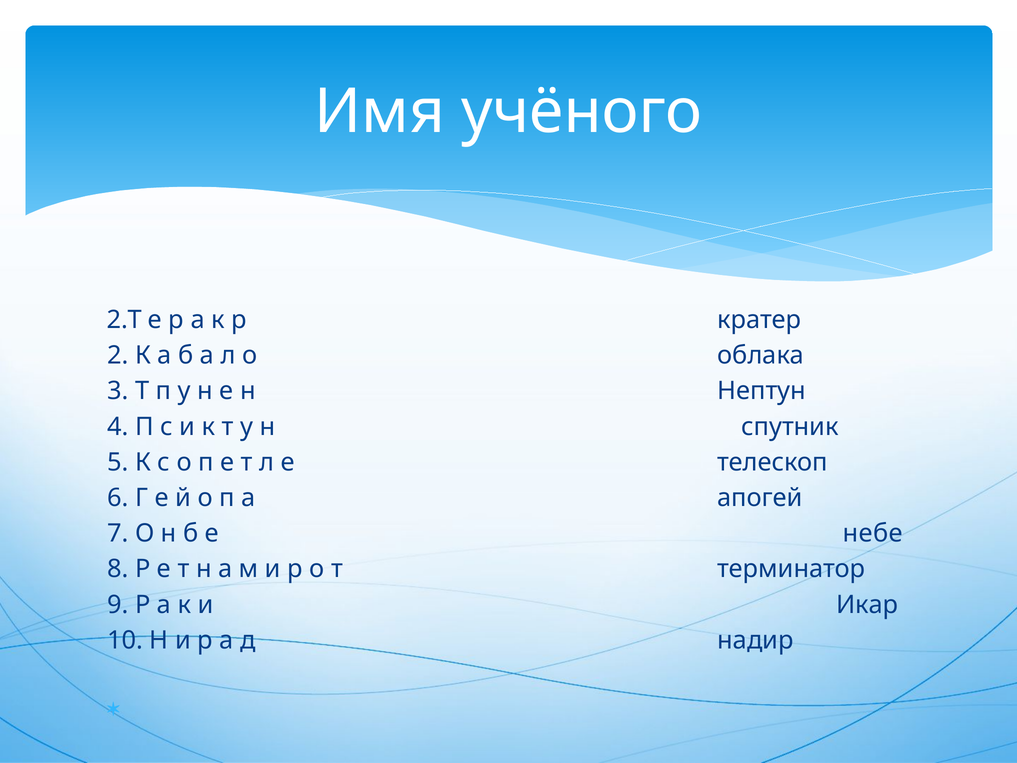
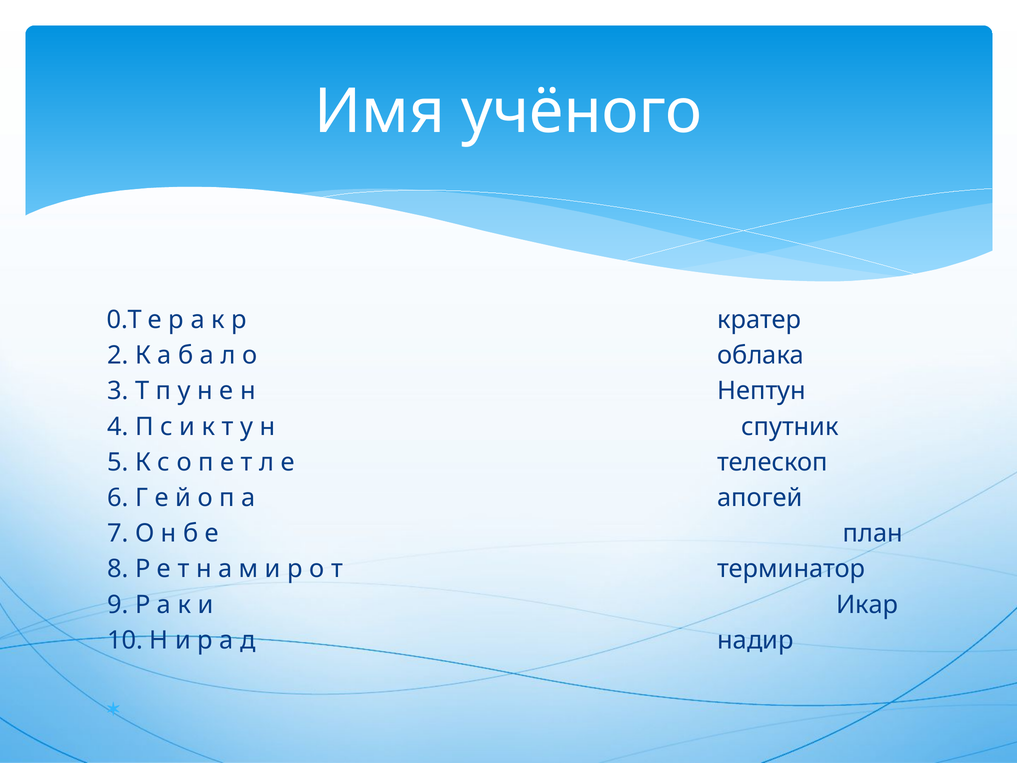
2.Т: 2.Т -> 0.Т (124, 320)
небе: небе -> план (873, 533)
